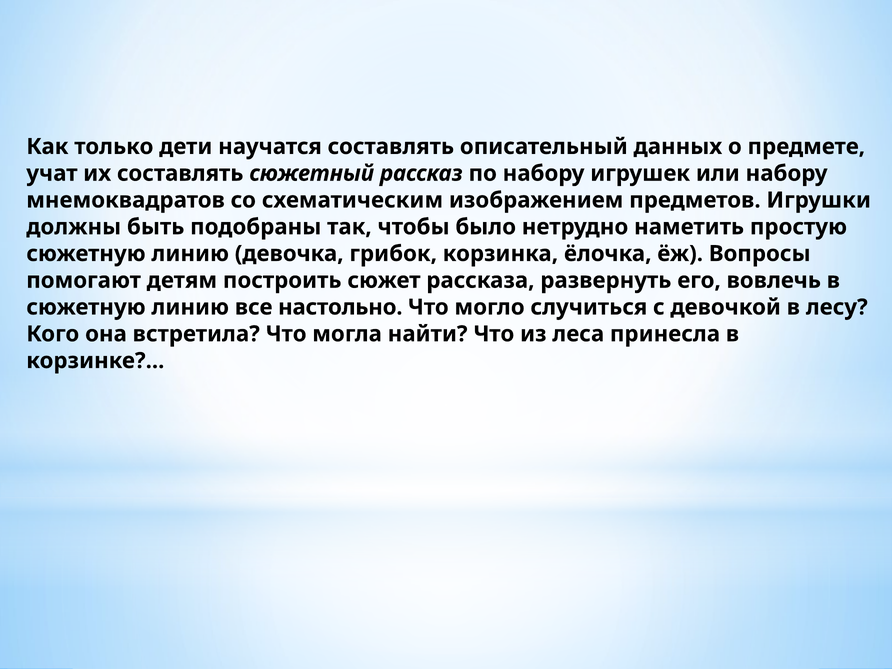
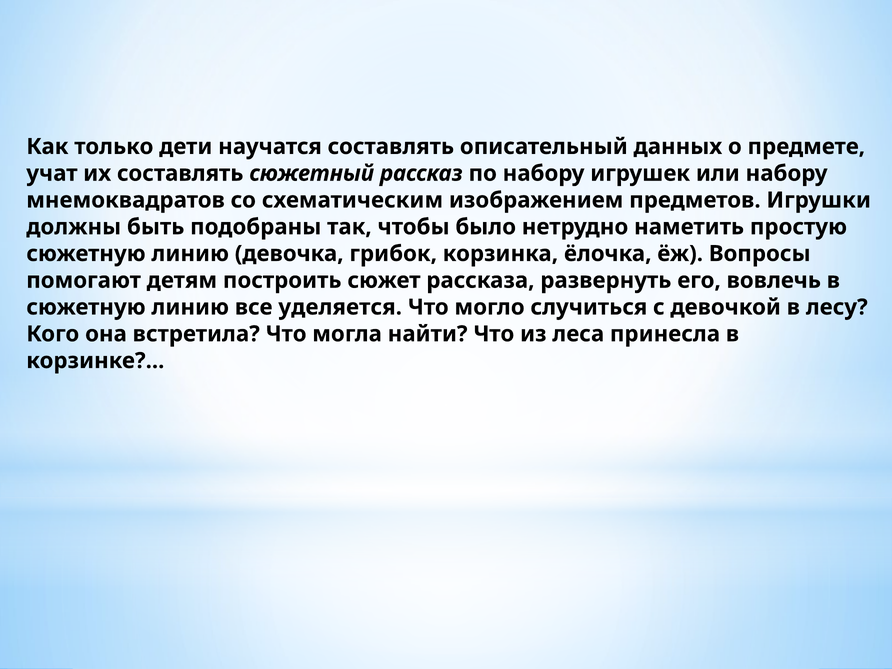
настольно: настольно -> уделяется (340, 307)
